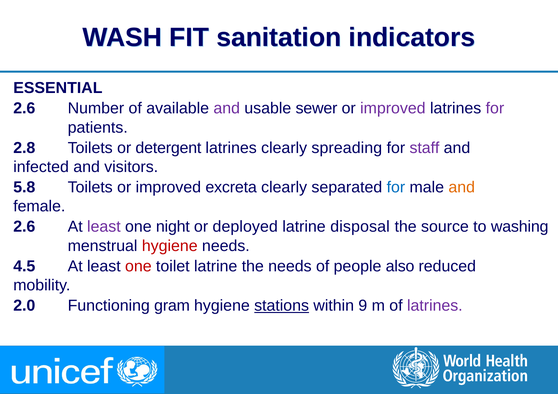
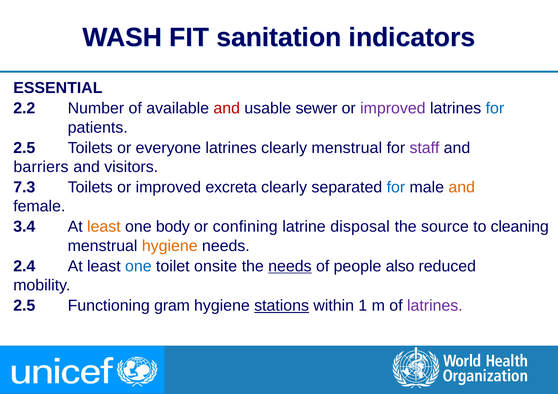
2.6: 2.6 -> 2.2 (24, 109)
and colour: purple -> red (227, 109)
for colour: purple -> blue (495, 109)
2.8: 2.8 -> 2.5 (24, 148)
detergent: detergent -> everyone (168, 148)
clearly spreading: spreading -> menstrual (347, 148)
infected: infected -> barriers (41, 167)
5.8: 5.8 -> 7.3 (24, 188)
2.6: 2.6 -> 3.4 (24, 227)
least colour: purple -> orange (104, 227)
night: night -> body (173, 227)
deployed: deployed -> confining (245, 227)
washing: washing -> cleaning (520, 227)
hygiene colour: red -> orange (170, 246)
4.5: 4.5 -> 2.4 (24, 267)
one colour: red -> blue (138, 267)
toilet latrine: latrine -> onsite (216, 267)
needs underline: none -> present (290, 267)
2.0: 2.0 -> 2.5 (24, 306)
9: 9 -> 1 (363, 306)
